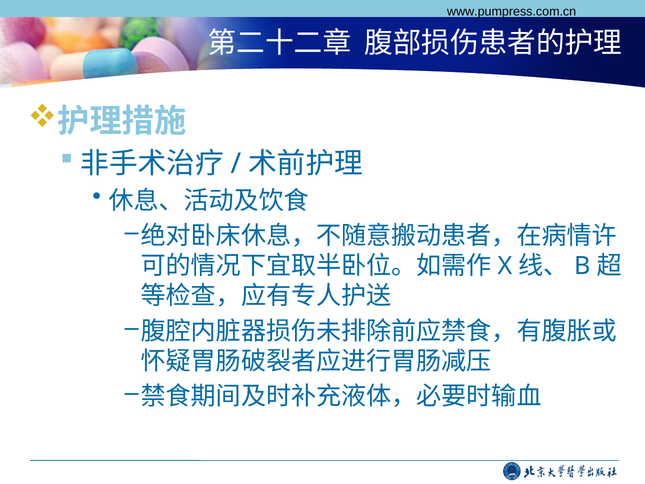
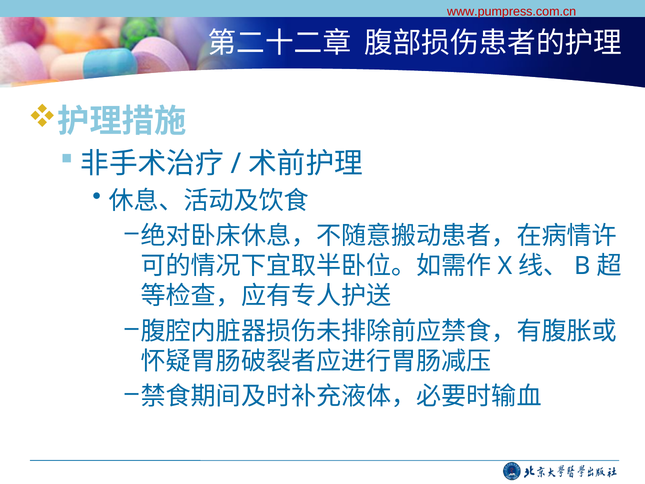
www.pumpress.com.cn colour: black -> red (512, 12)
